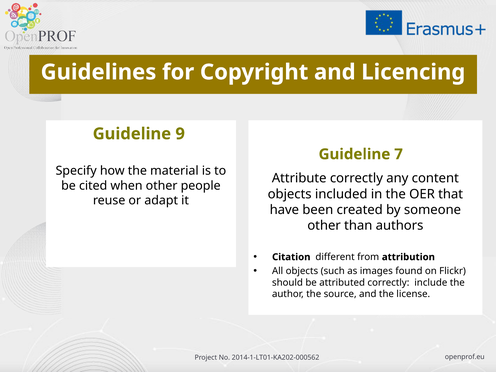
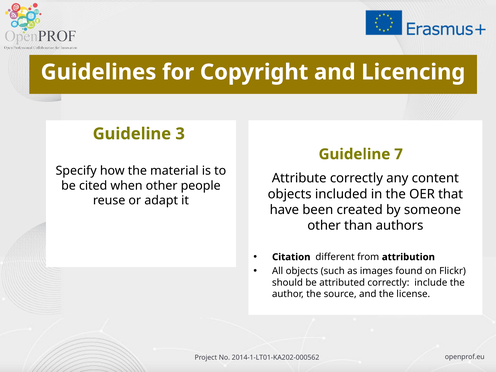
9: 9 -> 3 (180, 134)
